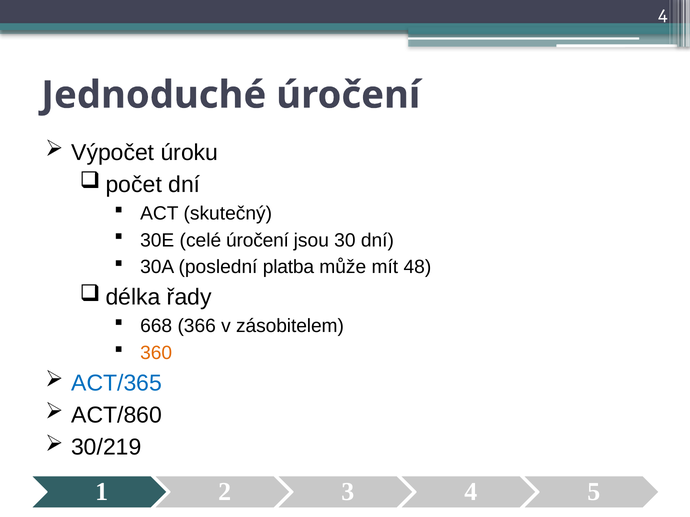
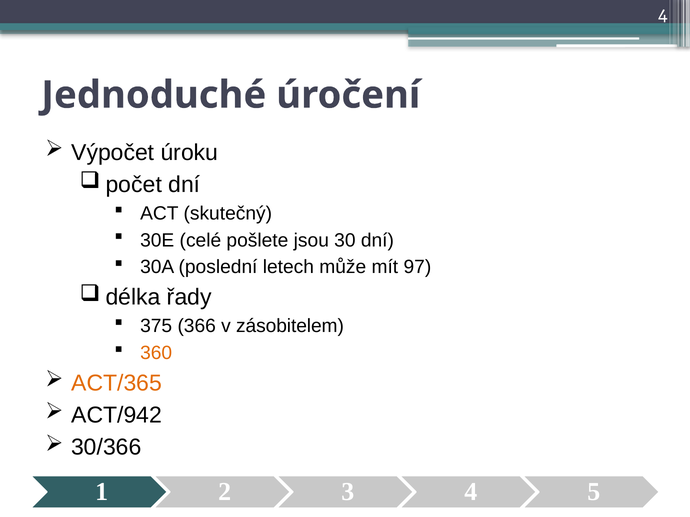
celé úročení: úročení -> pošlete (257, 240)
platba: platba -> letech (288, 267)
48: 48 -> 97 (417, 267)
668: 668 -> 375 (156, 326)
ACT/365 colour: blue -> orange (117, 383)
ACT/860: ACT/860 -> ACT/942 (117, 416)
30/219: 30/219 -> 30/366 (106, 448)
